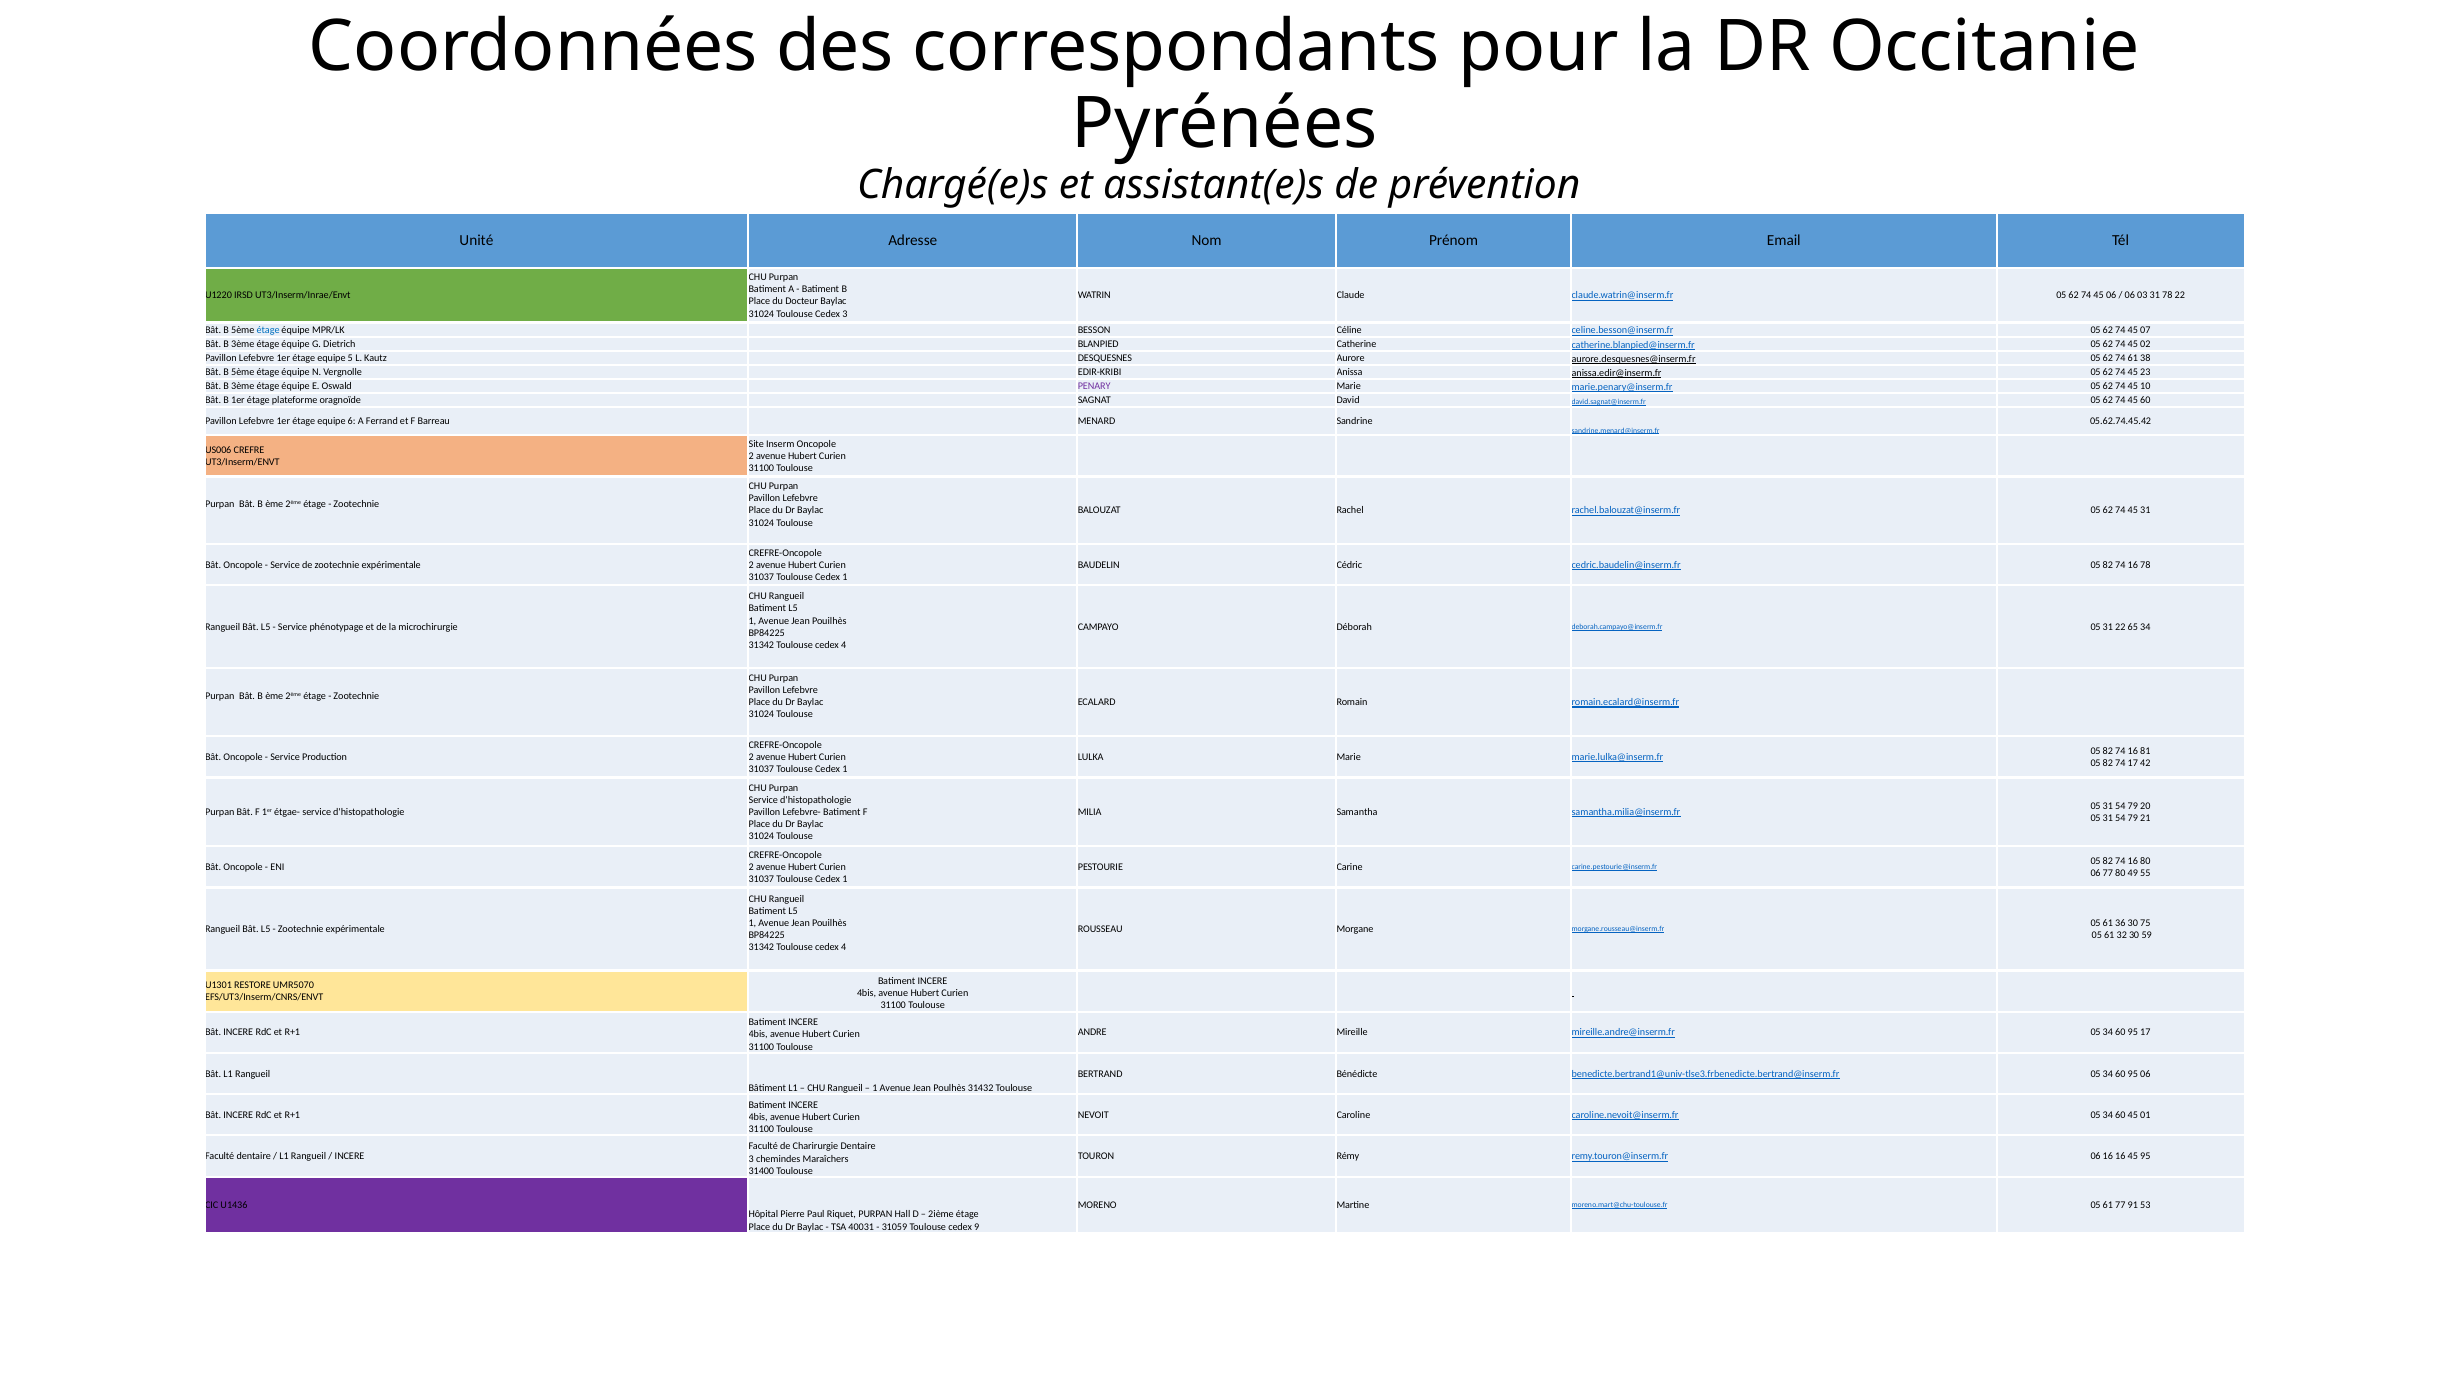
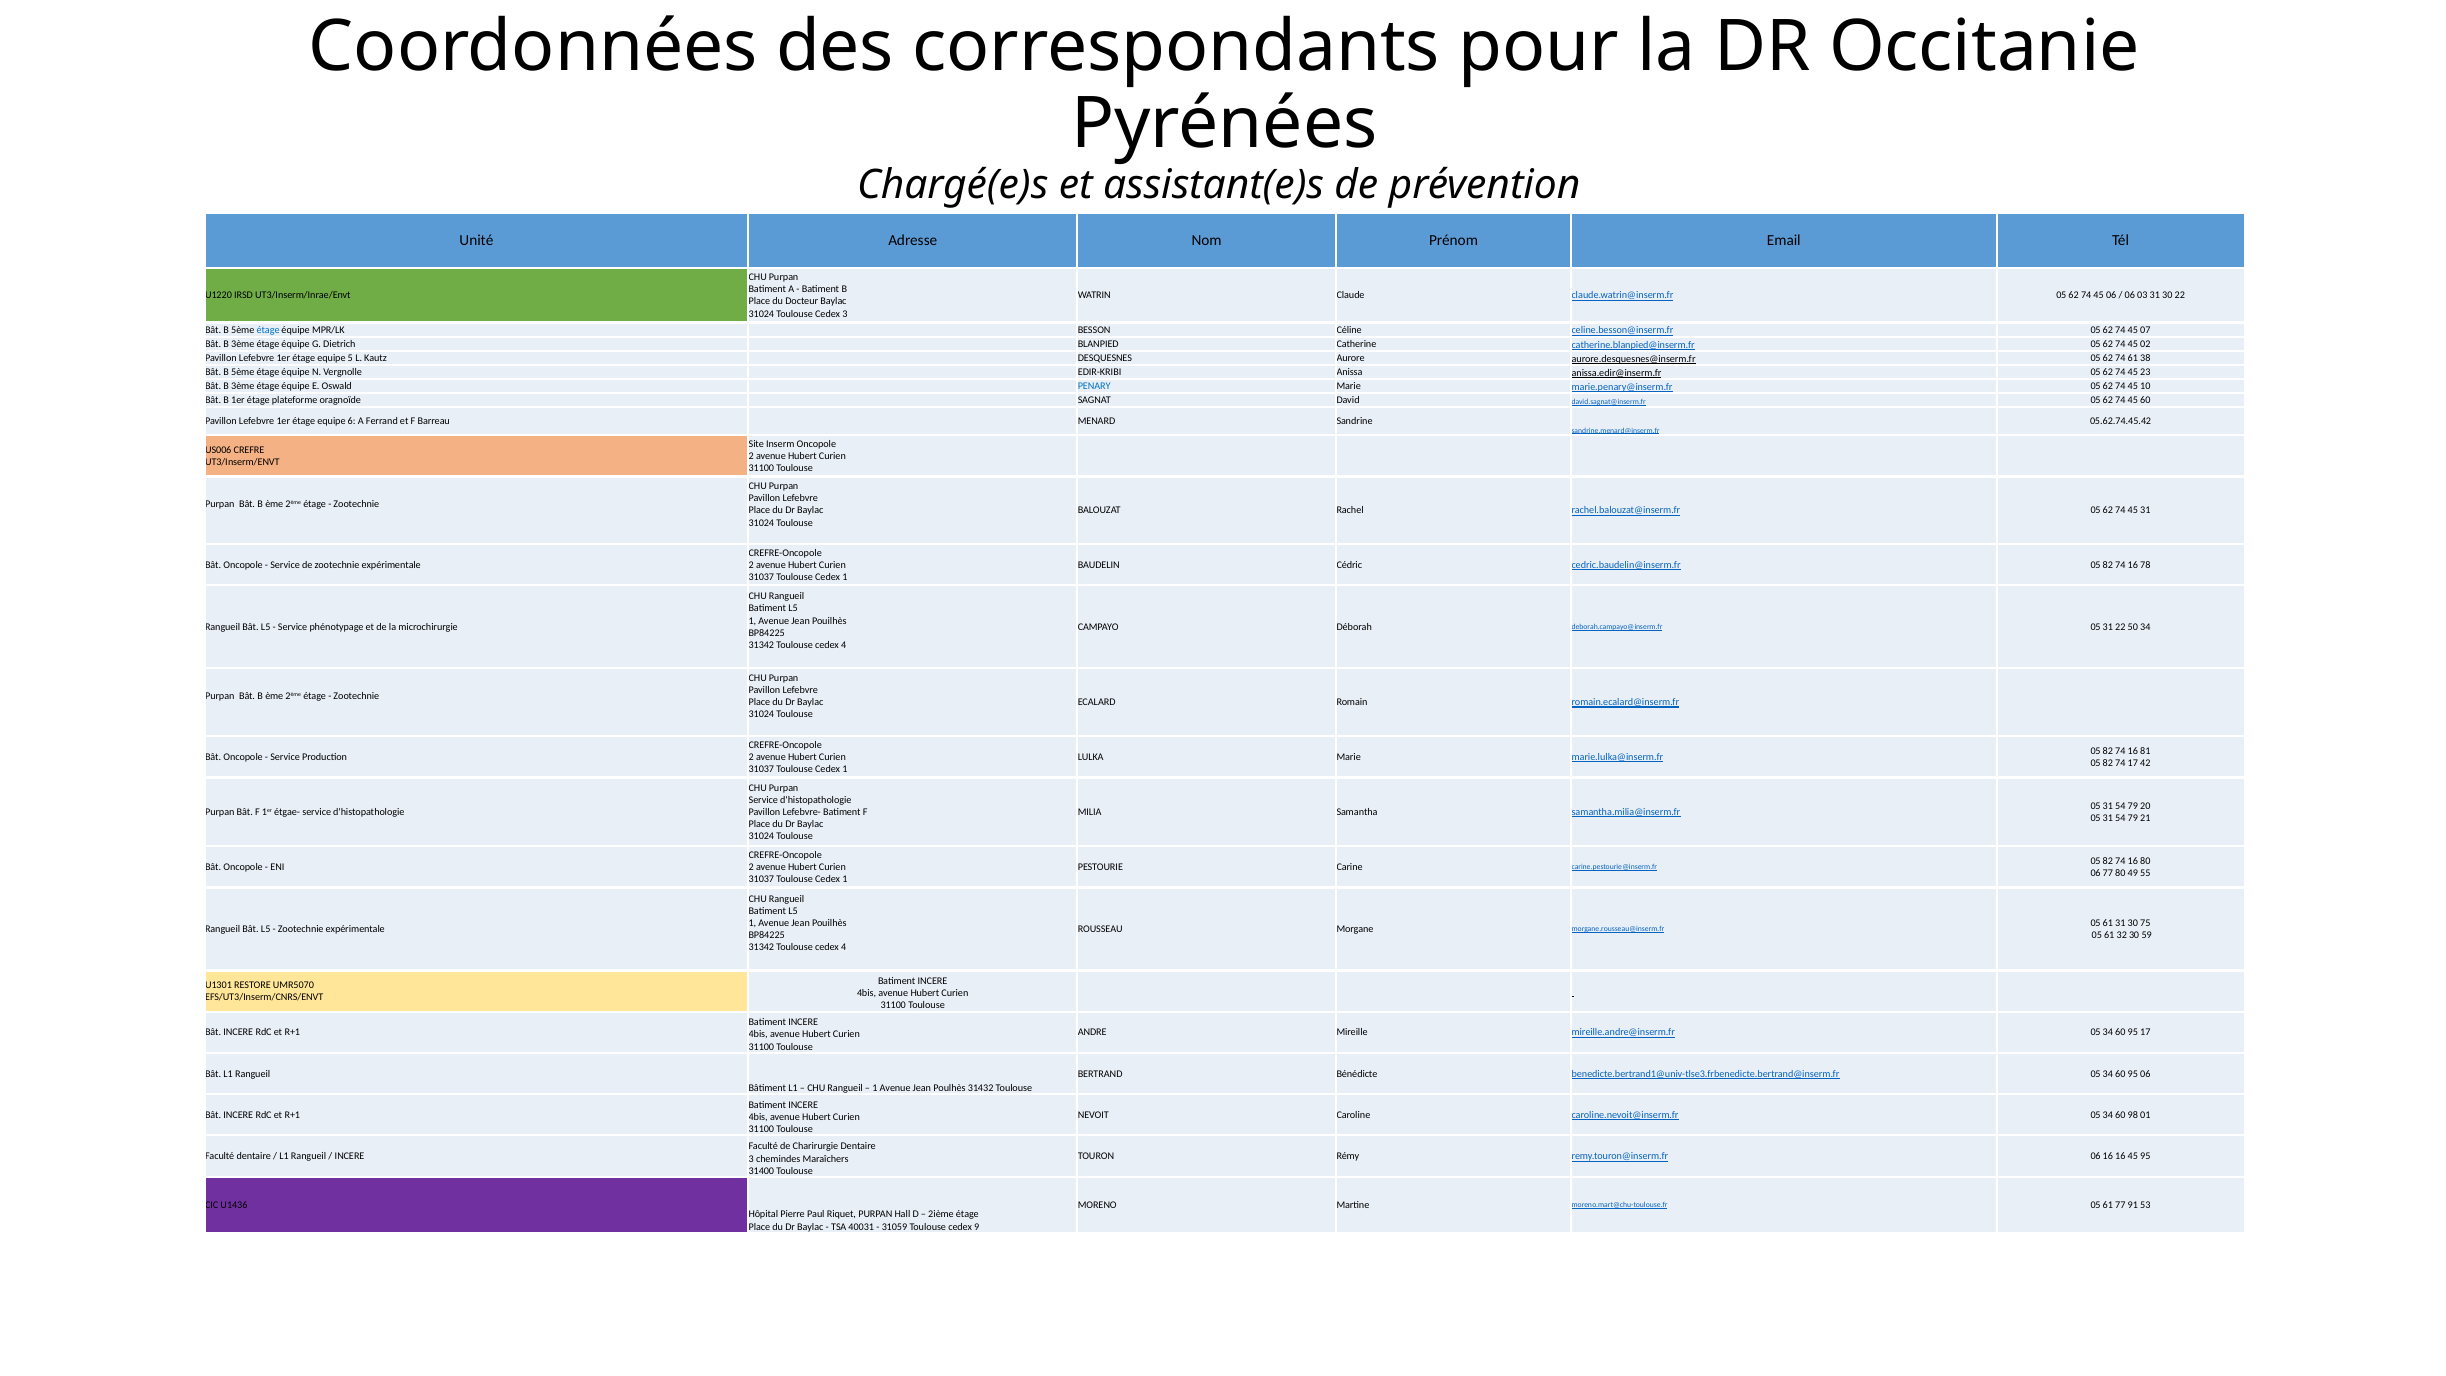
03 31 78: 78 -> 30 (2167, 295)
PENARY colour: purple -> blue (1094, 386)
65: 65 -> 50 (2133, 627)
61 36: 36 -> 31 (2120, 923)
60 45: 45 -> 98 (2133, 1115)
